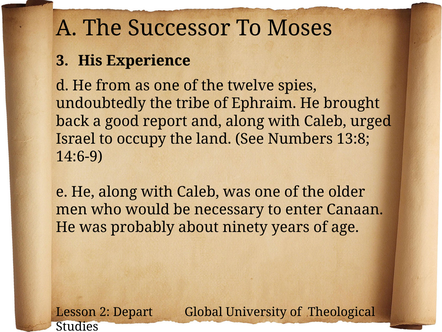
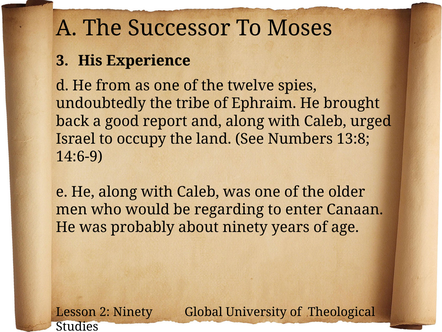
necessary: necessary -> regarding (229, 209)
2 Depart: Depart -> Ninety (133, 312)
